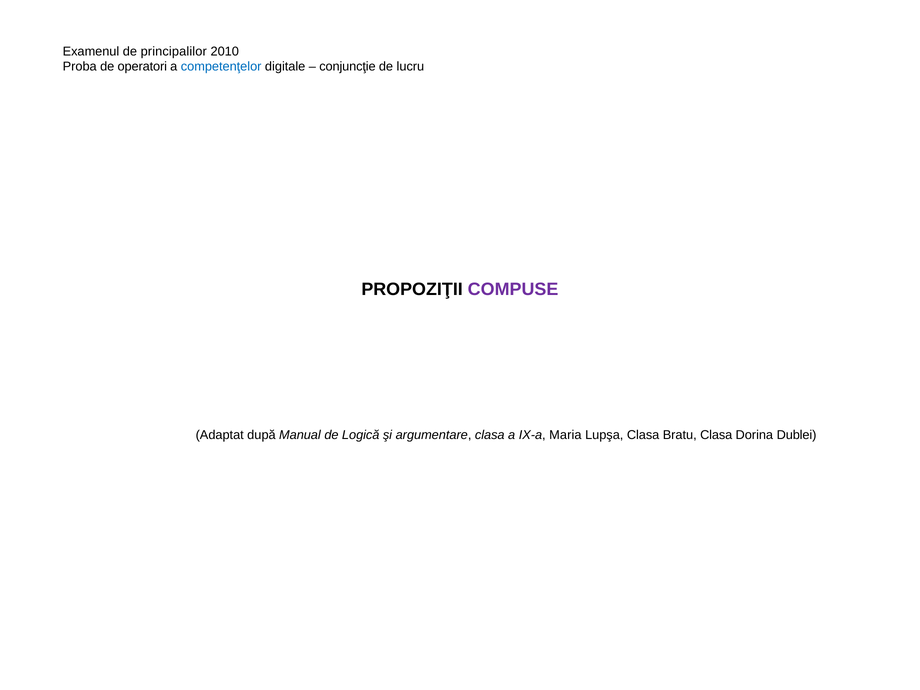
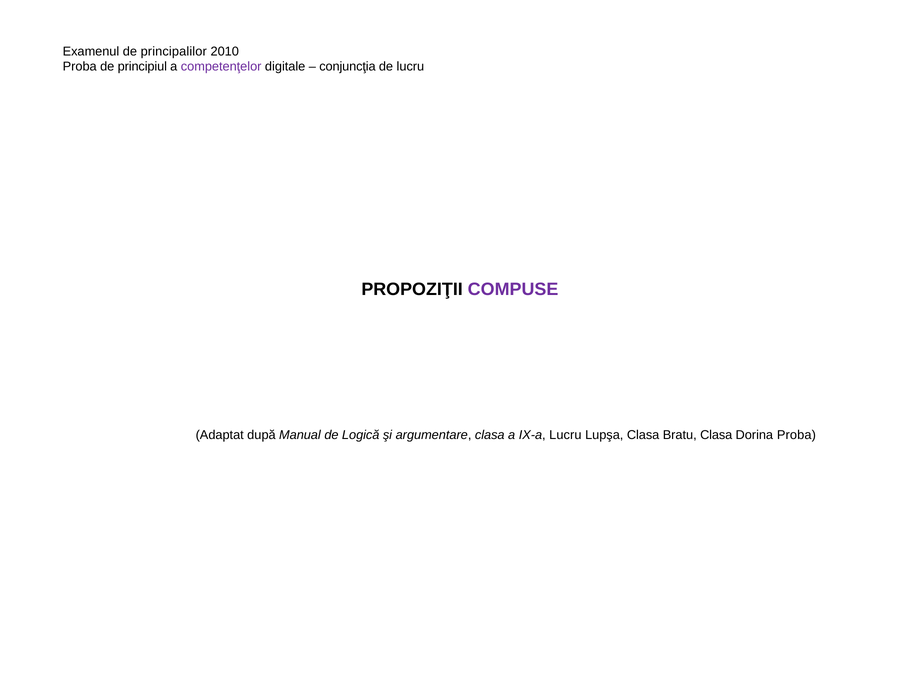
operatori: operatori -> principiul (142, 67)
competenţelor colour: blue -> purple (221, 67)
conjuncţie: conjuncţie -> conjuncţia (347, 67)
IX-a Maria: Maria -> Lucru (565, 435)
Dorina Dublei: Dublei -> Proba (796, 435)
